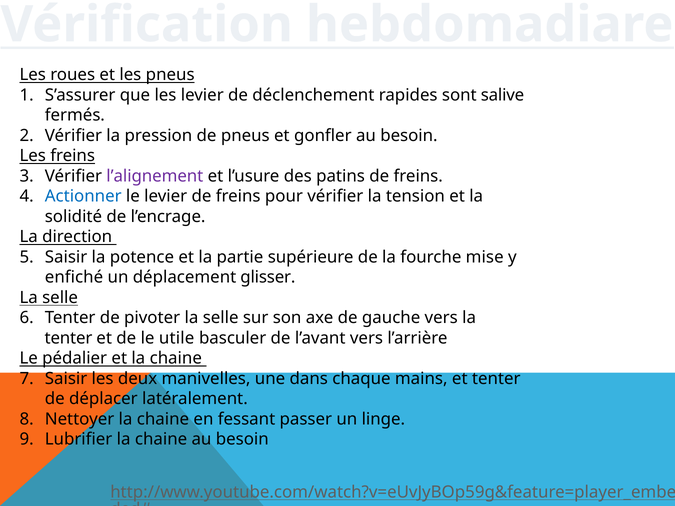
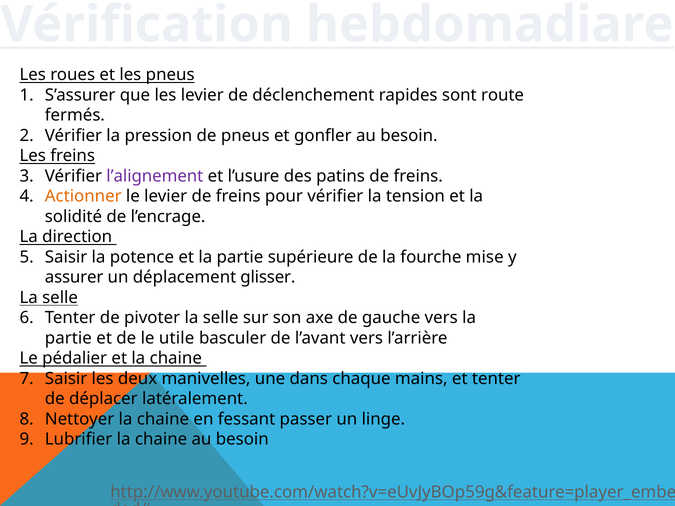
salive: salive -> route (502, 95)
Actionner colour: blue -> orange (83, 196)
enfiché: enfiché -> assurer (74, 277)
tenter: tenter -> partie (68, 338)
